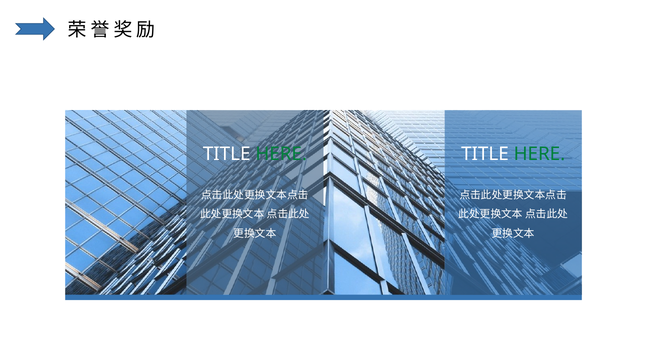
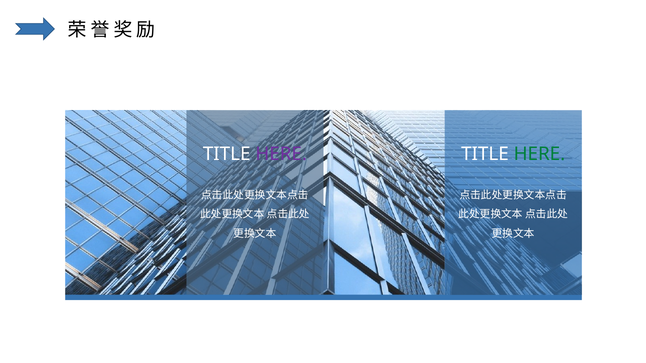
HERE colour: green -> purple (281, 154)
